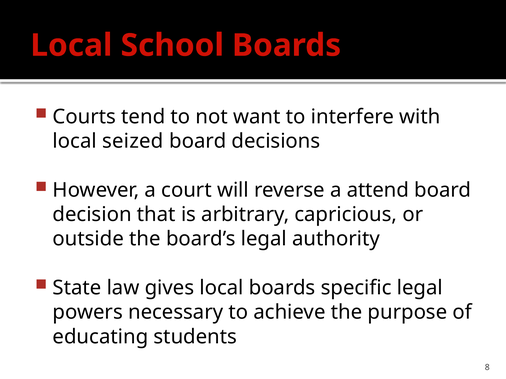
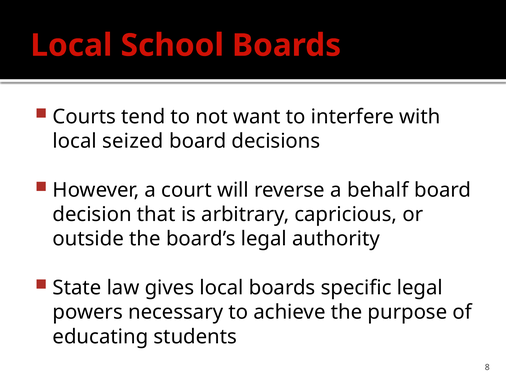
attend: attend -> behalf (378, 190)
